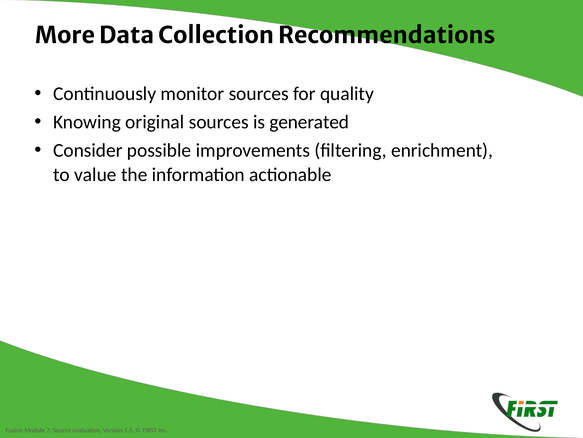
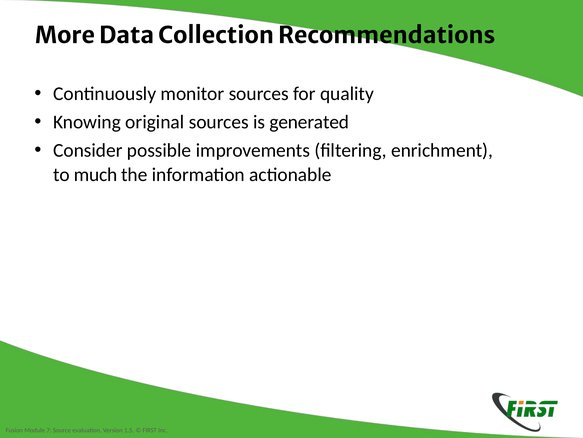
value: value -> much (95, 174)
